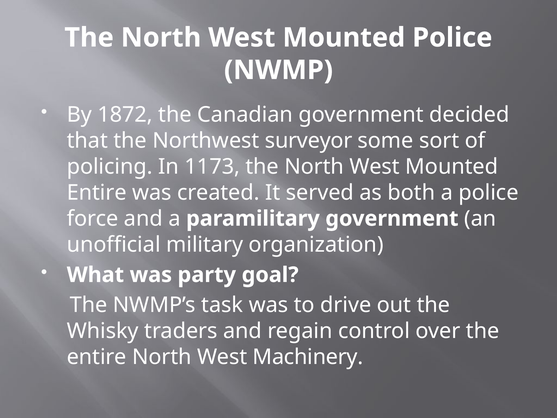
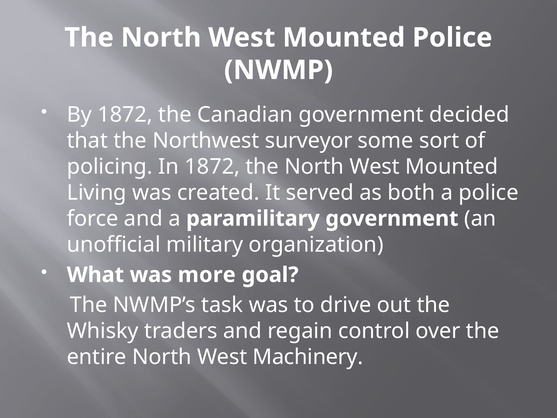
In 1173: 1173 -> 1872 (212, 167)
Entire: Entire -> Living (97, 193)
party: party -> more (207, 275)
